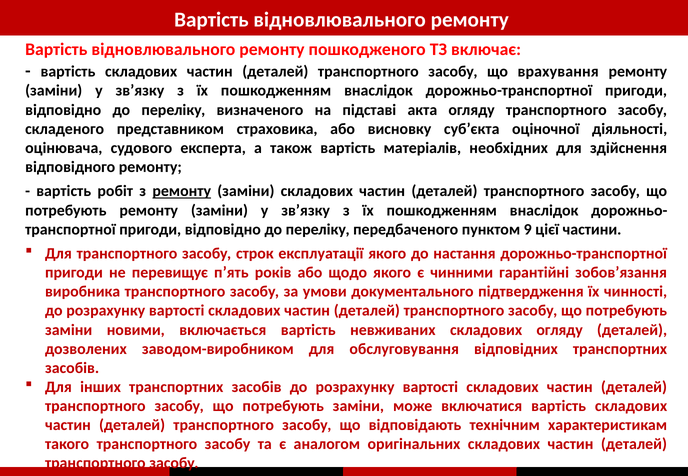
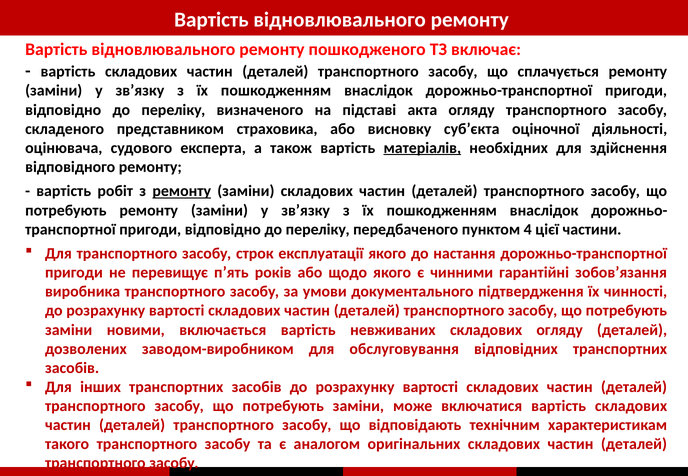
врахування: врахування -> сплачується (558, 71)
матеріалів underline: none -> present (422, 148)
9: 9 -> 4 (528, 229)
